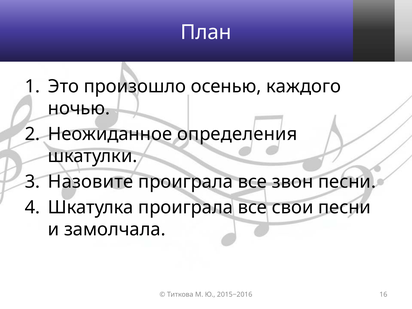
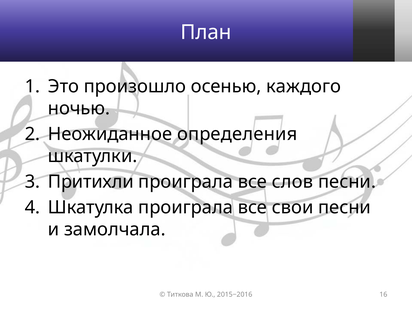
Назовите: Назовите -> Притихли (91, 182)
звон: звон -> слов (293, 182)
